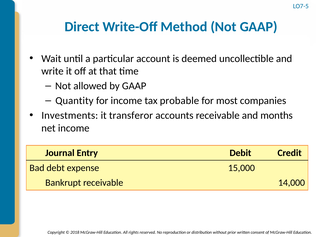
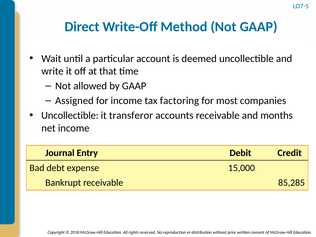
Quantity: Quantity -> Assigned (74, 101)
probable: probable -> factoring (179, 101)
Investments: Investments -> Uncollectible (70, 115)
14,000: 14,000 -> 85,285 (292, 183)
